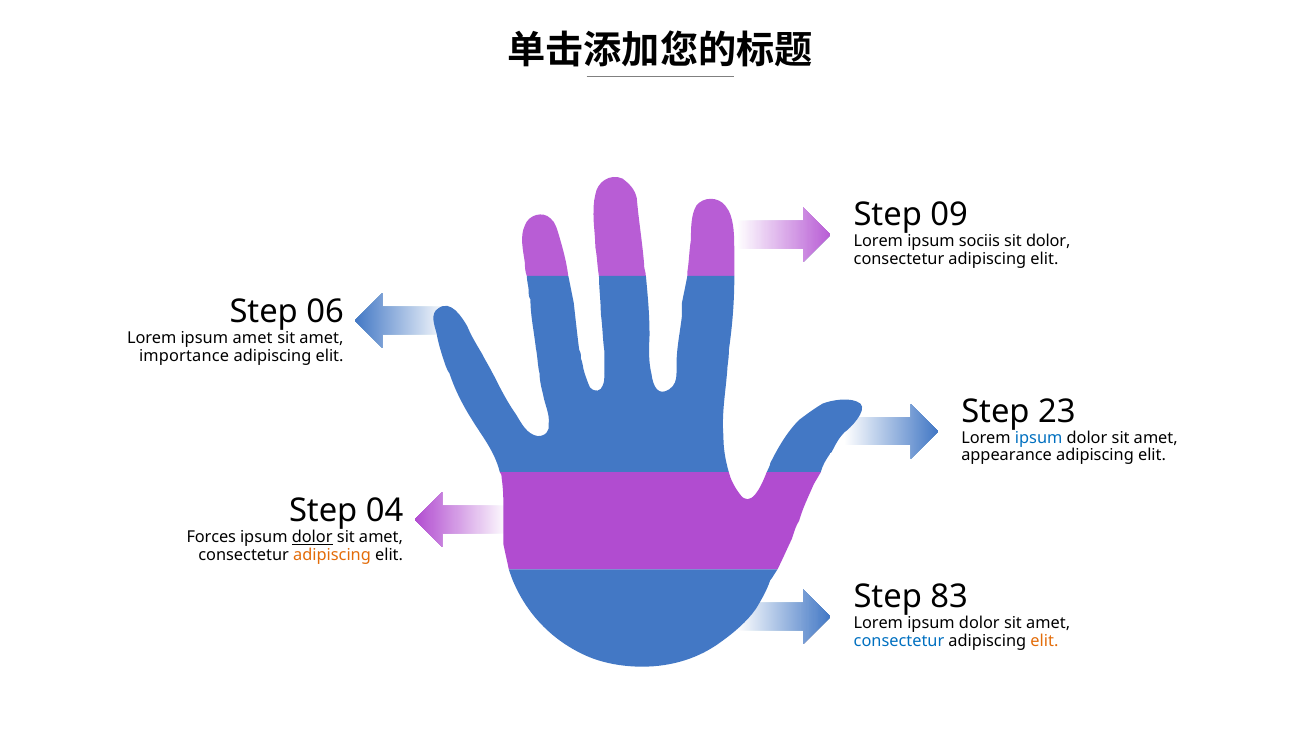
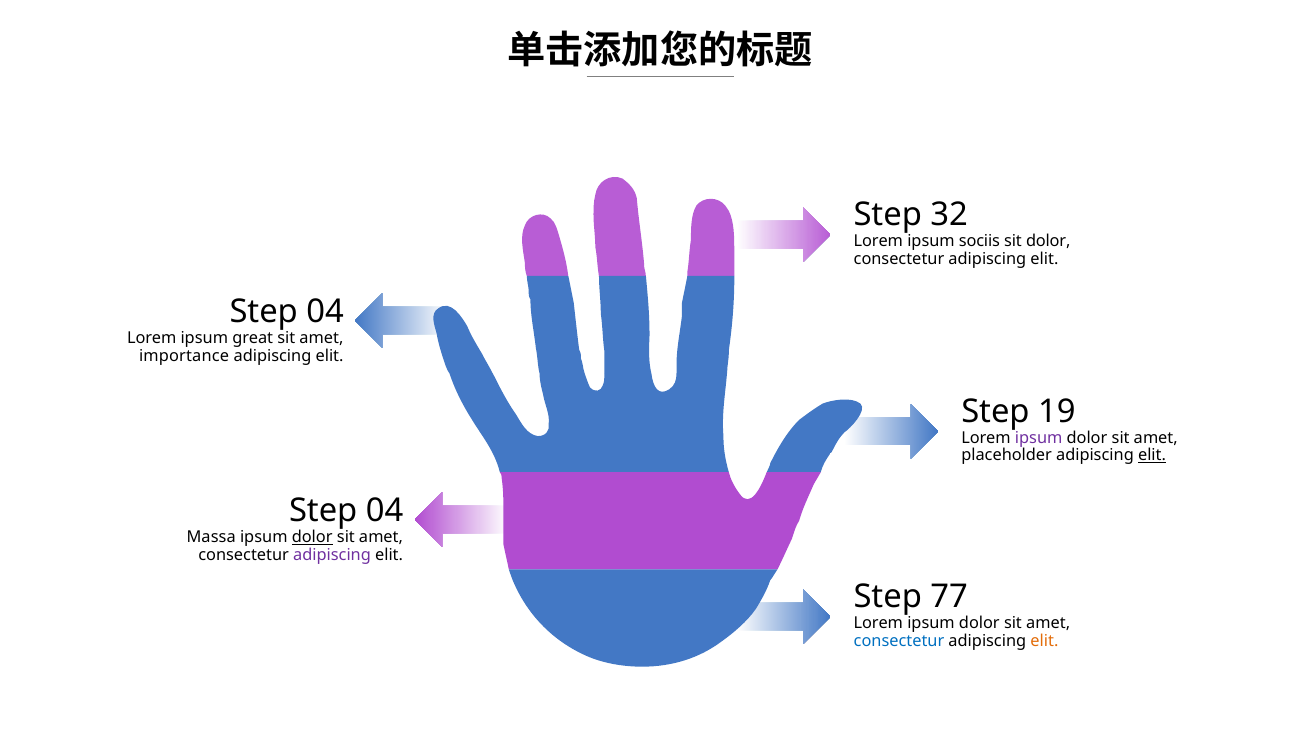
09: 09 -> 32 (949, 215)
06: 06 -> 04 (325, 312)
ipsum amet: amet -> great (253, 338)
23: 23 -> 19 (1057, 411)
ipsum colour: blue -> purple (1039, 438)
appearance: appearance -> placeholder (1007, 455)
elit underline: none -> present (1152, 455)
Forces: Forces -> Massa (211, 537)
adipiscing colour: orange -> purple (332, 554)
83: 83 -> 77 (949, 597)
